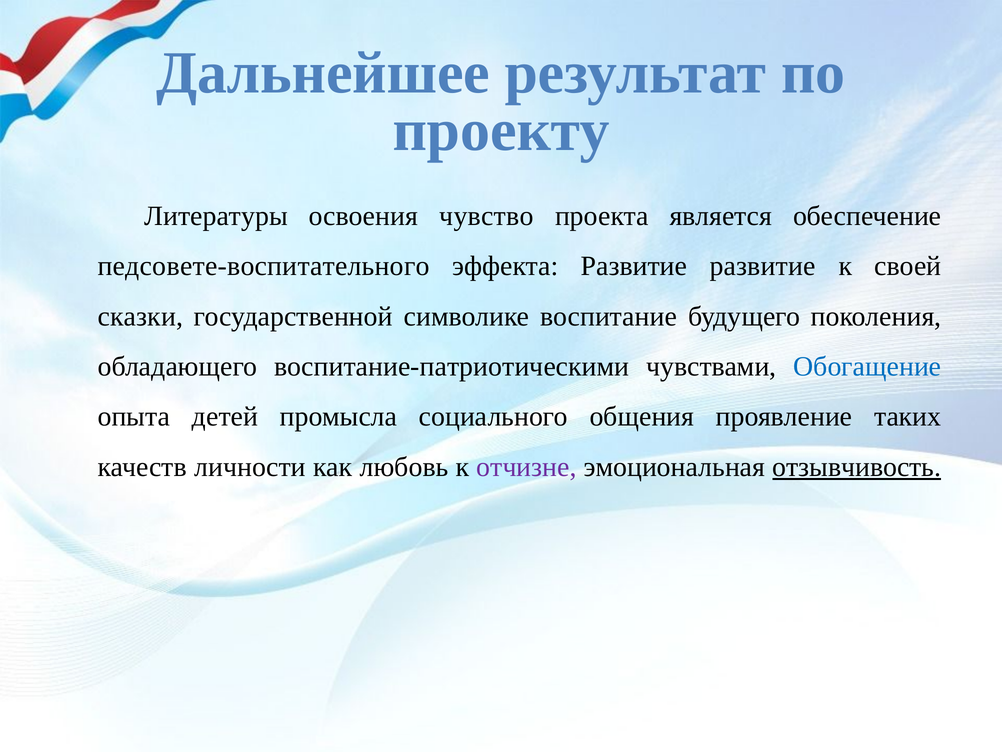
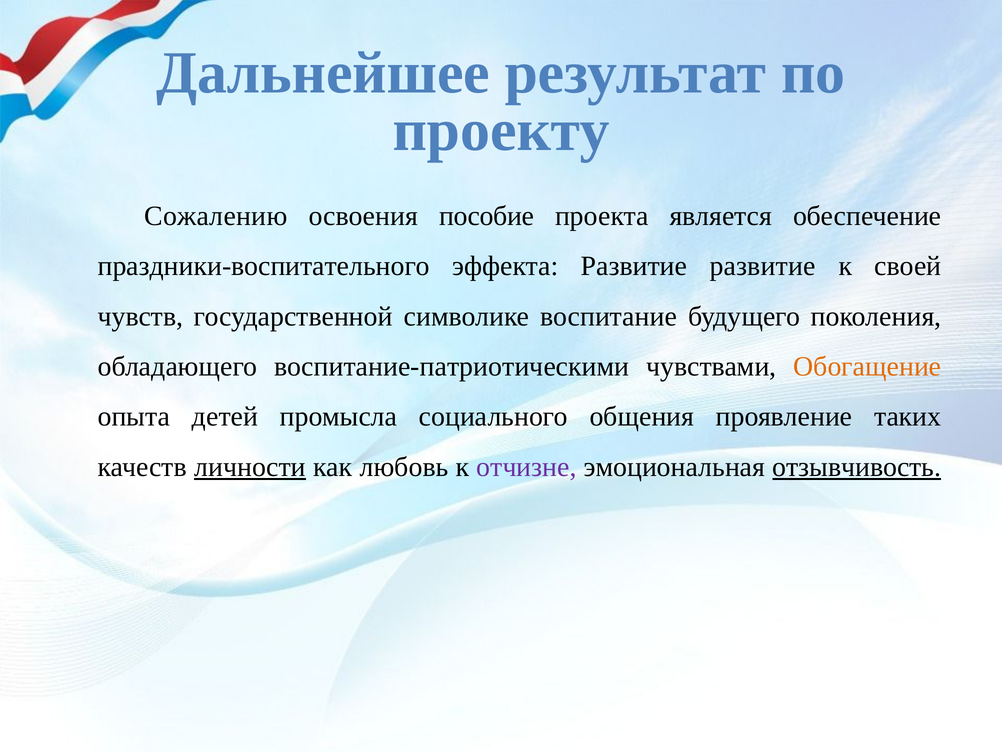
Литературы: Литературы -> Сожалению (216, 216)
чувство: чувство -> пособие (487, 216)
педсовете-воспитательного: педсовете-воспитательного -> праздники-воспитательного (264, 266)
сказки: сказки -> чувств (140, 316)
Обогащение colour: blue -> orange (867, 366)
личности underline: none -> present (250, 467)
